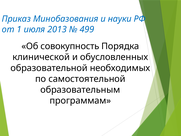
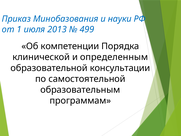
совокупность: совокупность -> компетенции (70, 46)
обусловленных: обусловленных -> определенным (114, 57)
необходимых: необходимых -> консультации (120, 68)
